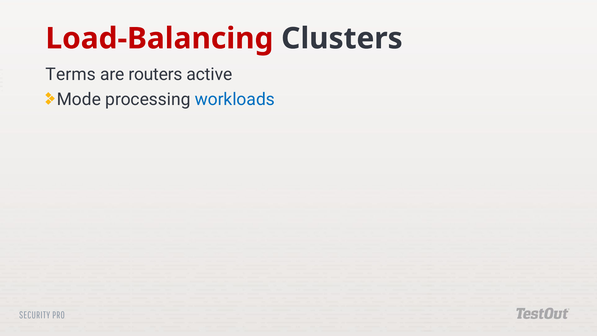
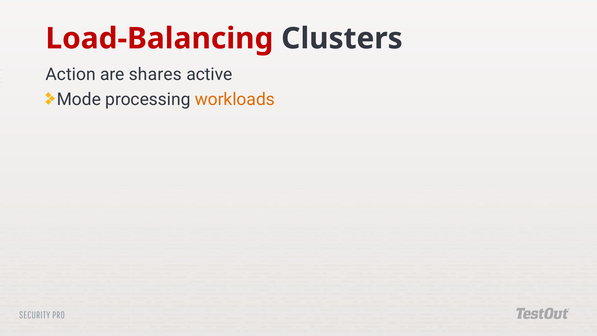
Terms: Terms -> Action (71, 74)
routers: routers -> shares (155, 74)
workloads colour: blue -> orange (235, 99)
